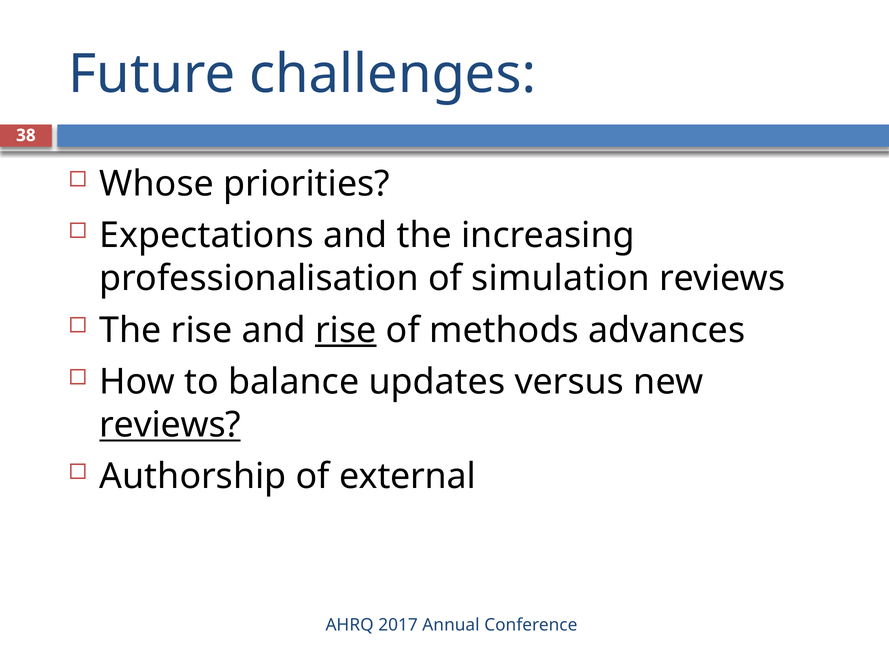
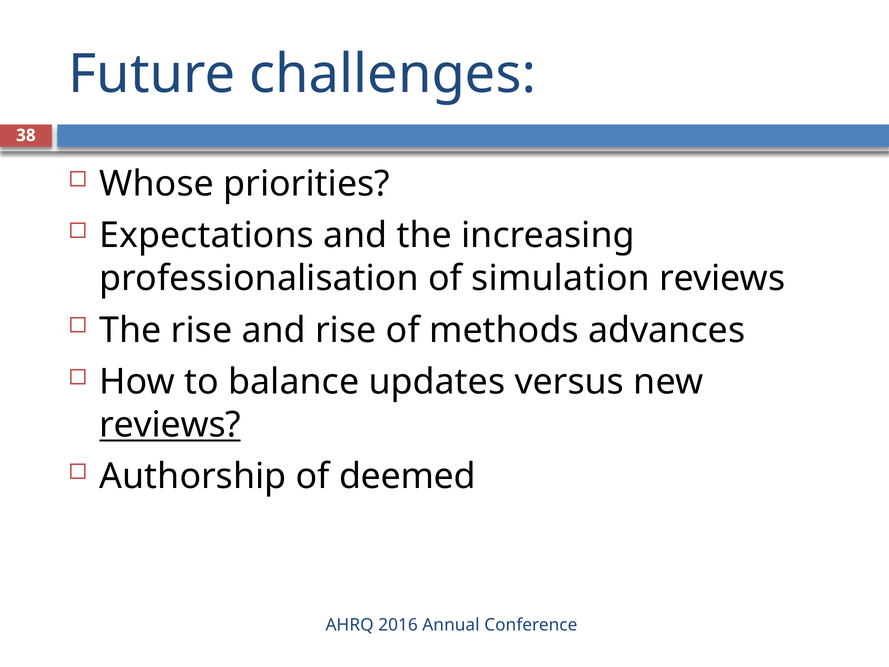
rise underline: present -> none (346, 330)
external: external -> deemed (407, 476)
2017: 2017 -> 2016 (398, 625)
